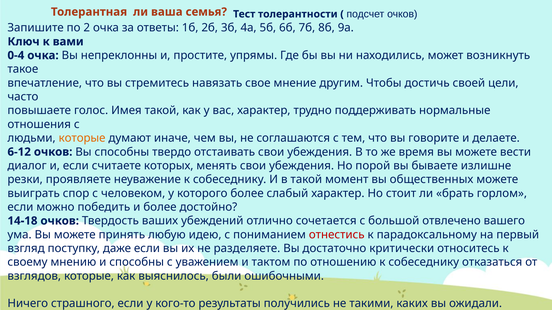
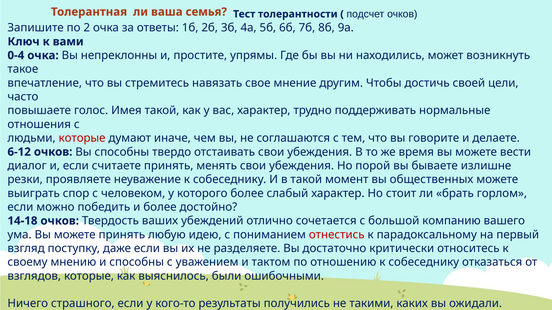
которые colour: orange -> red (82, 138)
считаете которых: которых -> принять (169, 166)
отвлечено: отвлечено -> компанию (451, 221)
